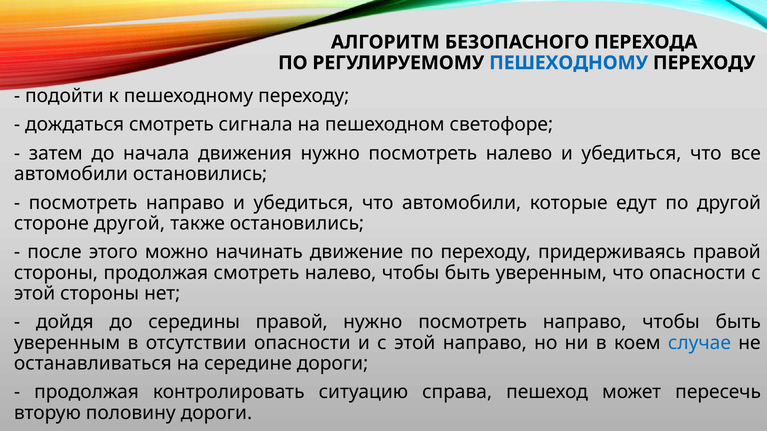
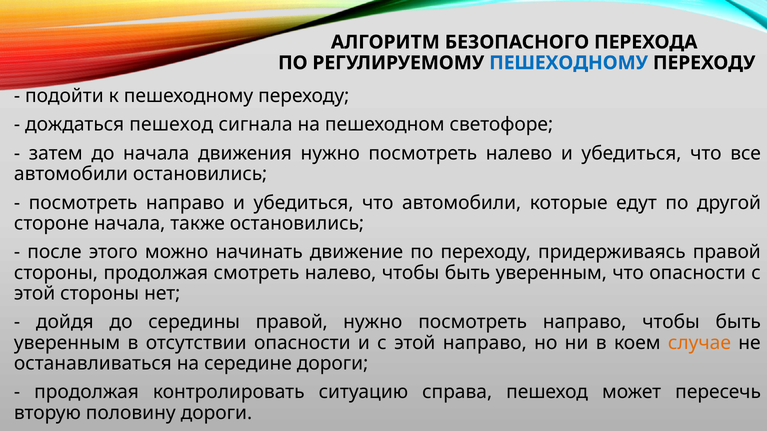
дождаться смотреть: смотреть -> пешеход (171, 125)
стороне другой: другой -> начала (130, 224)
случае colour: blue -> orange (699, 343)
